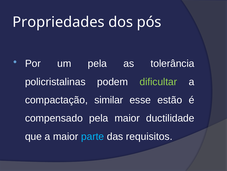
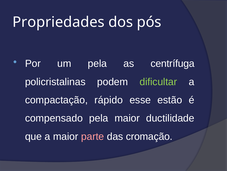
tolerância: tolerância -> centrífuga (173, 63)
similar: similar -> rápido (109, 100)
parte colour: light blue -> pink (93, 136)
requisitos: requisitos -> cromação (149, 136)
